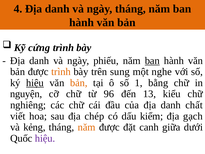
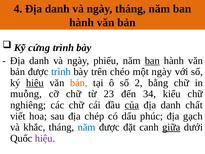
trình colour: orange -> blue (61, 72)
sung: sung -> chéo (120, 72)
một nghe: nghe -> ngày (162, 72)
1: 1 -> 2 (139, 83)
nguyện: nguyện -> muỗng (26, 94)
96: 96 -> 23 (109, 94)
13: 13 -> 34 (149, 94)
của underline: none -> present (132, 105)
kiểm: kiểm -> phúc (152, 116)
kẻng: kẻng -> khắc (34, 127)
năm colour: orange -> blue (87, 127)
giữa underline: none -> present (171, 127)
